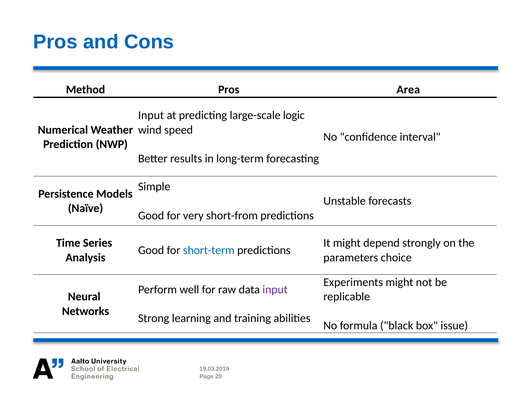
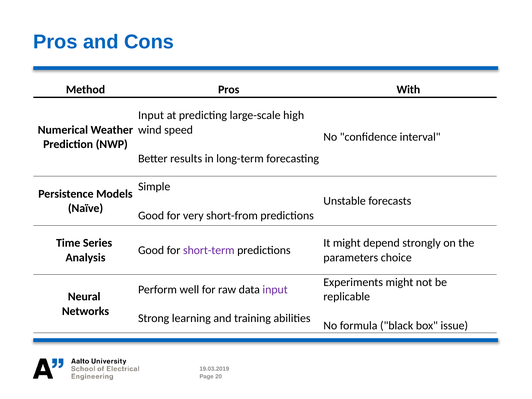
Area: Area -> With (408, 89)
logic: logic -> high (294, 115)
short-term colour: blue -> purple (209, 250)
